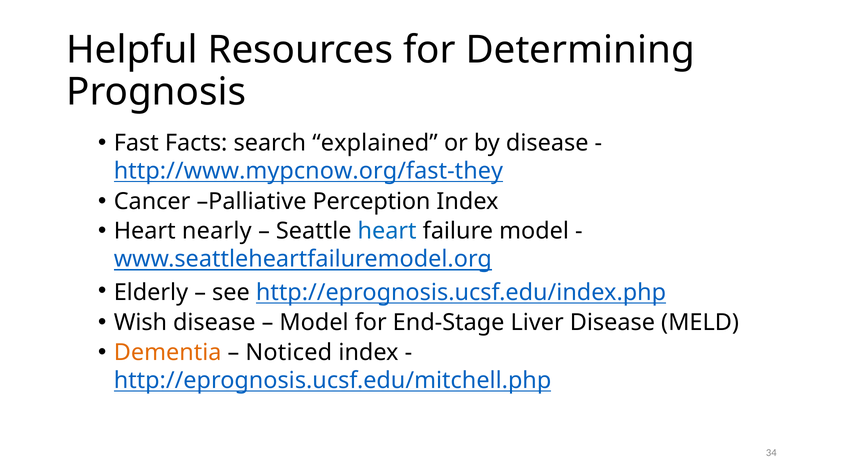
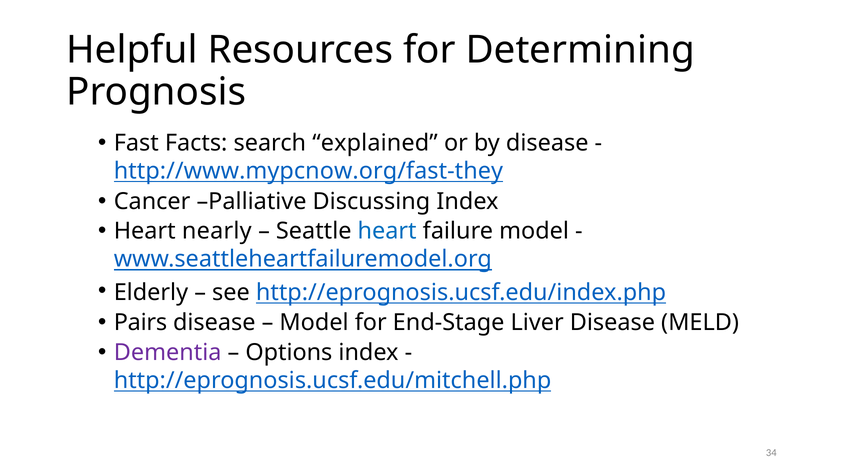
Perception: Perception -> Discussing (371, 201)
Wish: Wish -> Pairs (140, 323)
Dementia colour: orange -> purple (168, 353)
Noticed: Noticed -> Options (289, 353)
